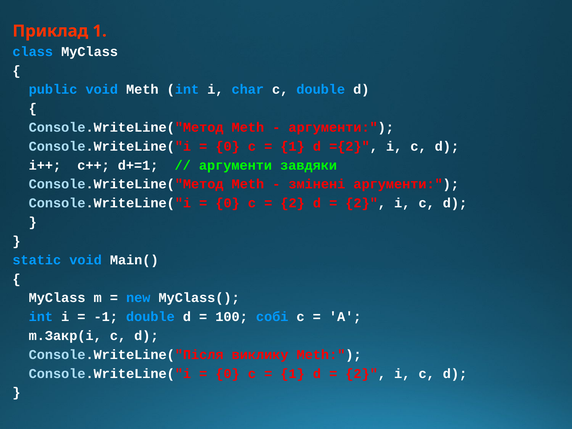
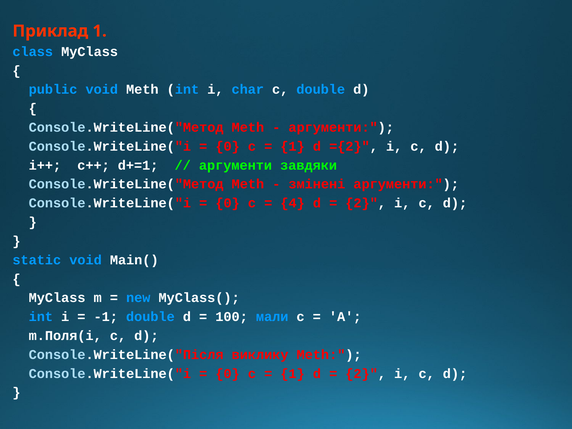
2: 2 -> 4 (293, 203)
собі: собі -> мали (272, 317)
m.Закр(i: m.Закр(i -> m.Поля(i (65, 336)
